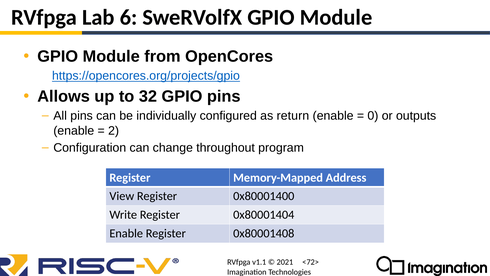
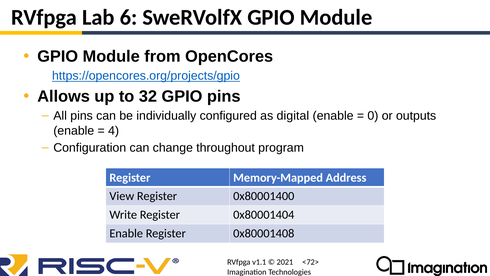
return: return -> digital (293, 116)
2: 2 -> 4 (114, 130)
